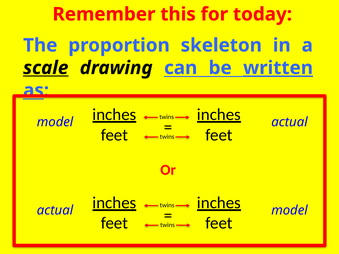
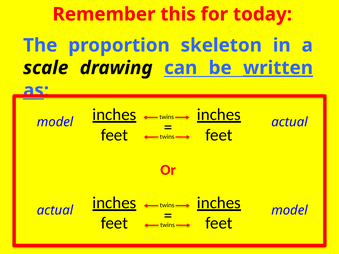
scale underline: present -> none (46, 68)
